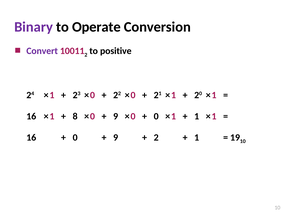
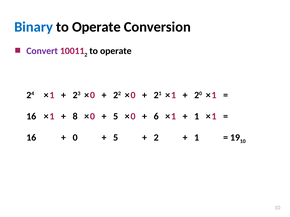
Binary colour: purple -> blue (34, 27)
2 to positive: positive -> operate (116, 51)
9: 9 -> 5 (116, 117)
0: 0 -> 6 (156, 117)
9: 9 -> 5 (116, 138)
